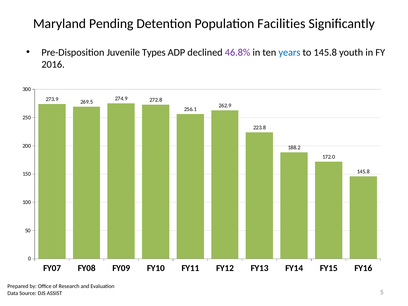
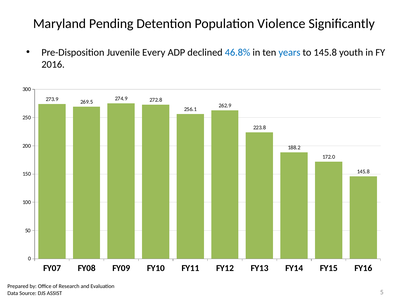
Facilities: Facilities -> Violence (281, 24)
Types: Types -> Every (154, 52)
46.8% colour: purple -> blue (238, 52)
